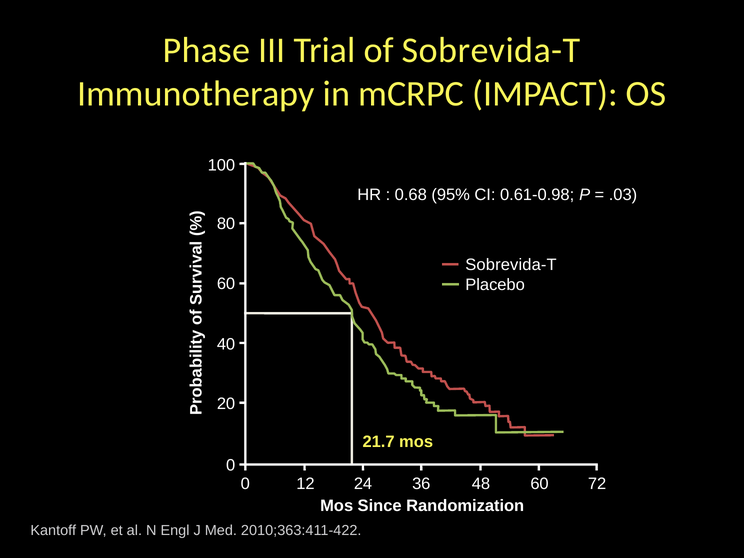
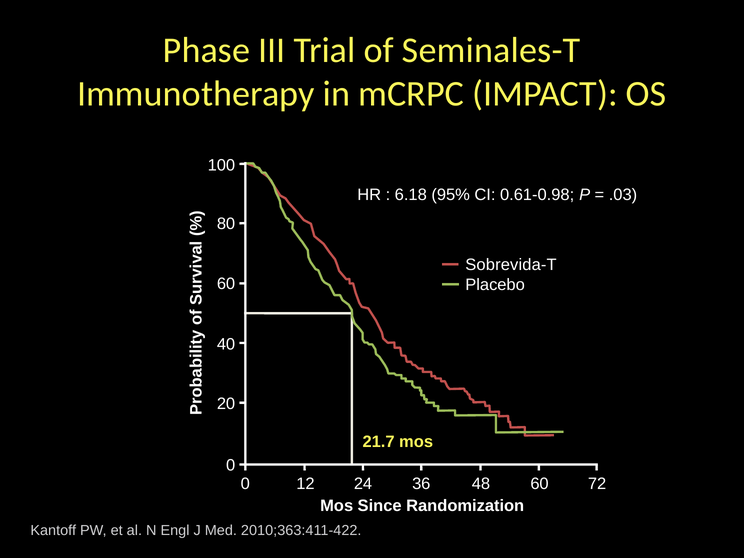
of Sobrevida-T: Sobrevida-T -> Seminales-T (491, 50)
0.68: 0.68 -> 6.18 (411, 195)
